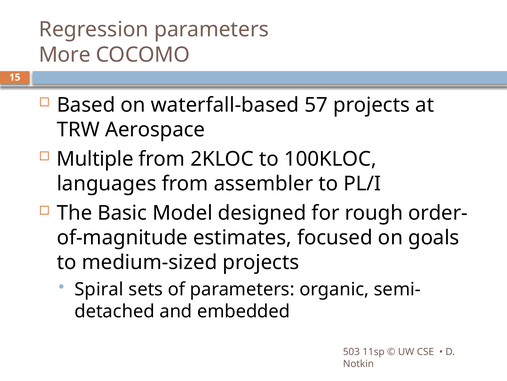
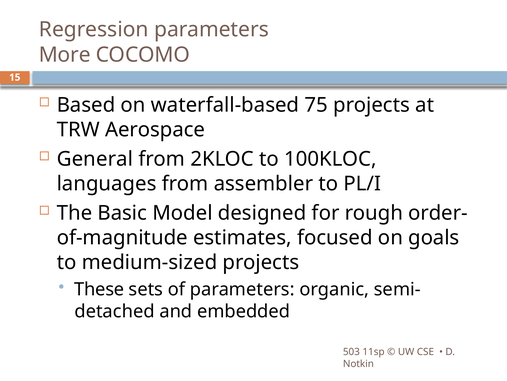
57: 57 -> 75 (316, 105)
Multiple: Multiple -> General (95, 159)
Spiral: Spiral -> These (99, 289)
